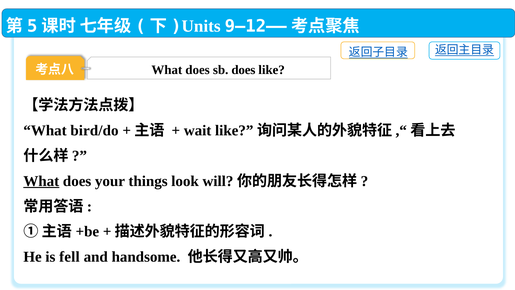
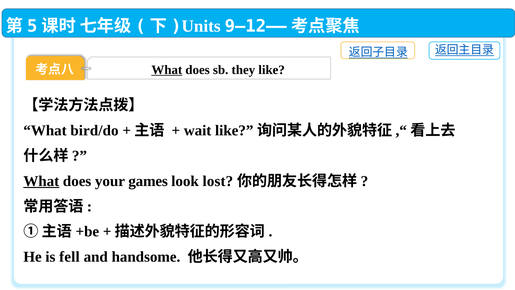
What underline: none -> present (167, 70)
sb does: does -> they (243, 70)
things: things -> games (148, 181)
will: will -> lost (218, 181)
